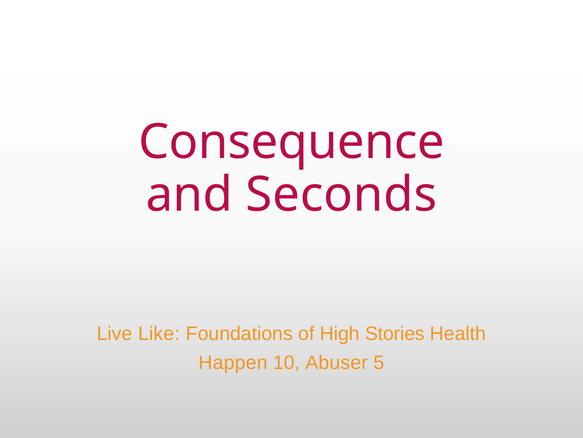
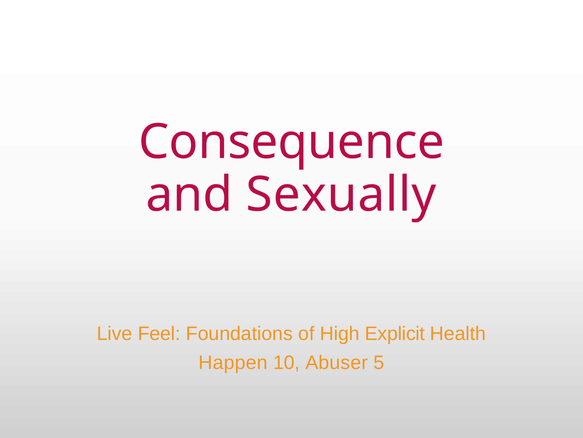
Seconds: Seconds -> Sexually (341, 194)
Like: Like -> Feel (159, 333)
Stories: Stories -> Explicit (395, 333)
